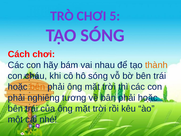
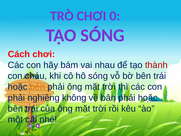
5: 5 -> 0 (115, 16)
thành colour: orange -> red (156, 65)
tương: tương -> không (74, 98)
